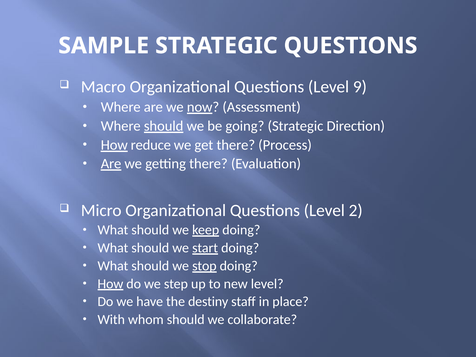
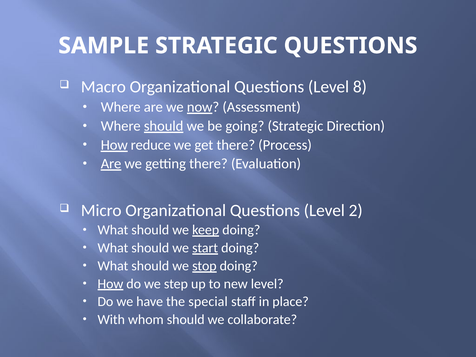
9: 9 -> 8 (360, 87)
destiny: destiny -> special (208, 302)
